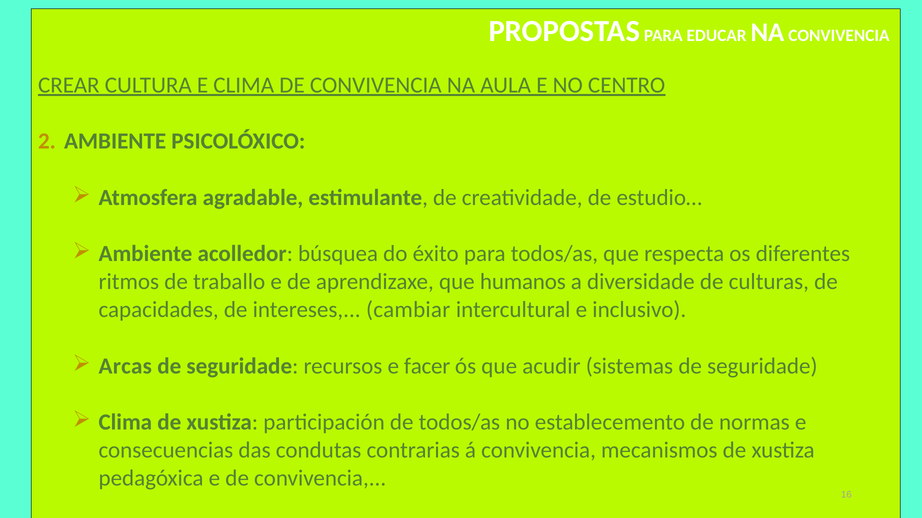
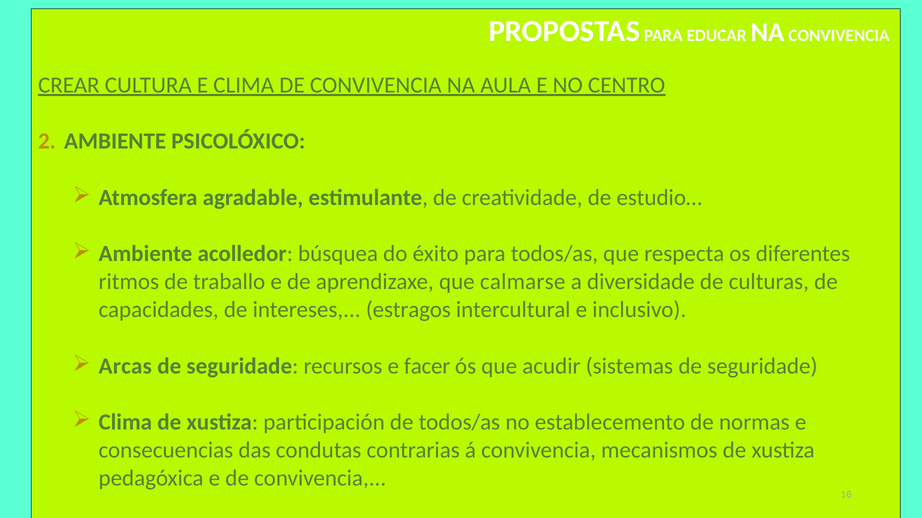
humanos: humanos -> calmarse (523, 282)
cambiar: cambiar -> estragos (408, 310)
